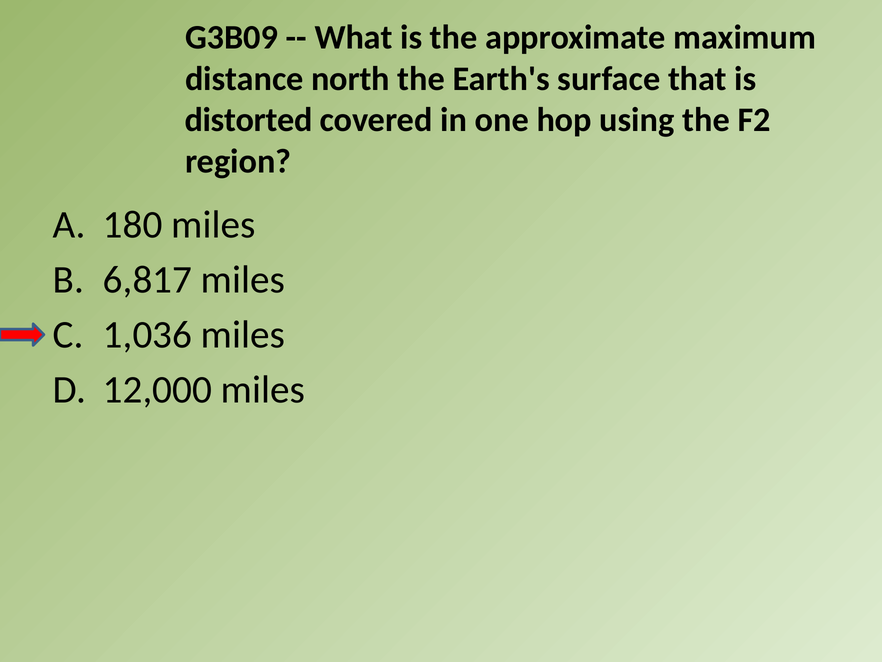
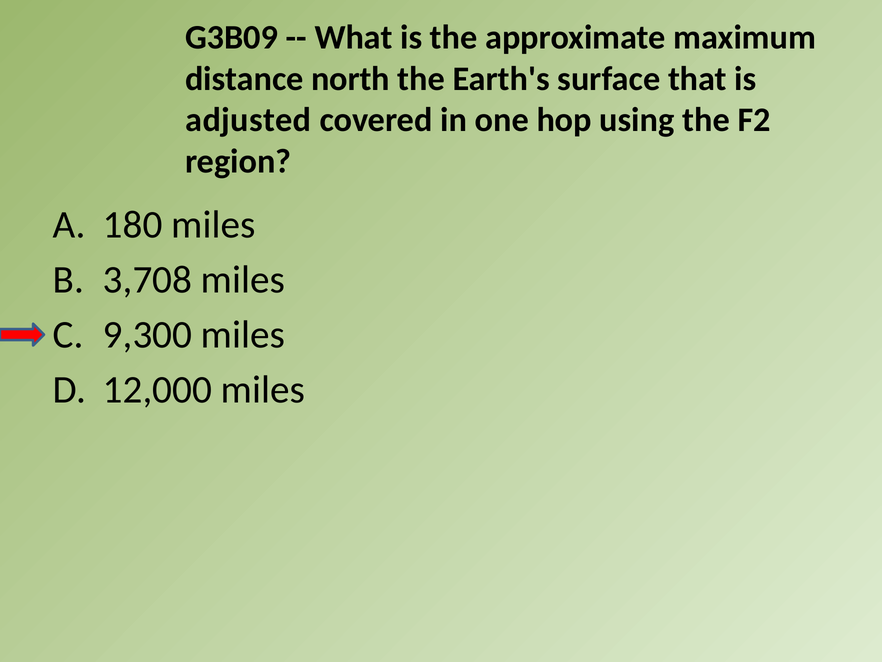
distorted: distorted -> adjusted (248, 120)
6,817: 6,817 -> 3,708 (147, 280)
1,036: 1,036 -> 9,300 (147, 334)
